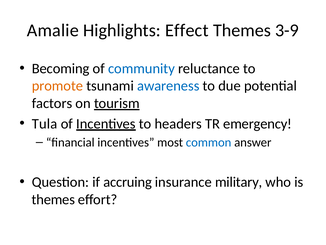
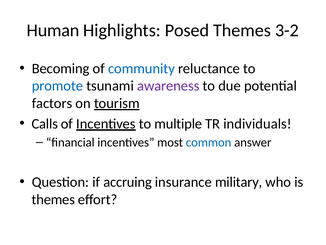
Amalie: Amalie -> Human (53, 30)
Effect: Effect -> Posed (187, 30)
3-9: 3-9 -> 3-2 (287, 30)
promote colour: orange -> blue (57, 86)
awareness colour: blue -> purple (168, 86)
Tula: Tula -> Calls (45, 123)
headers: headers -> multiple (178, 123)
emergency: emergency -> individuals (257, 123)
